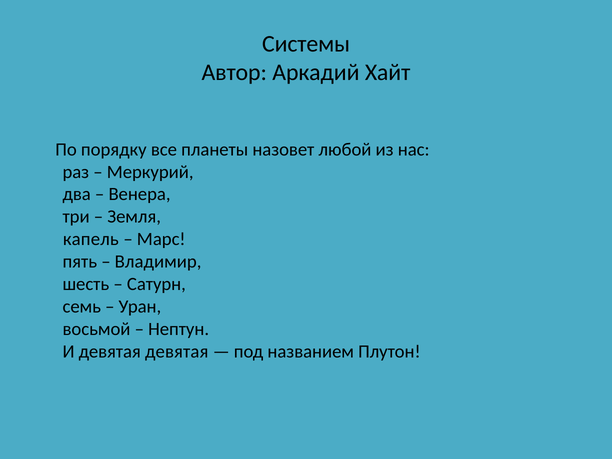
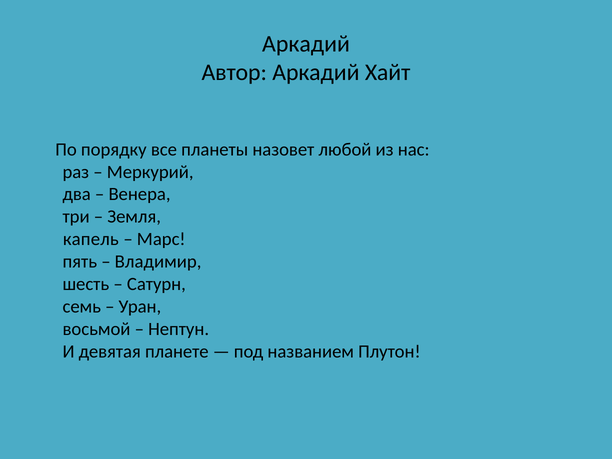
Системы: Системы -> Аркадий (306, 44)
девятая девятая: девятая -> планете (177, 351)
